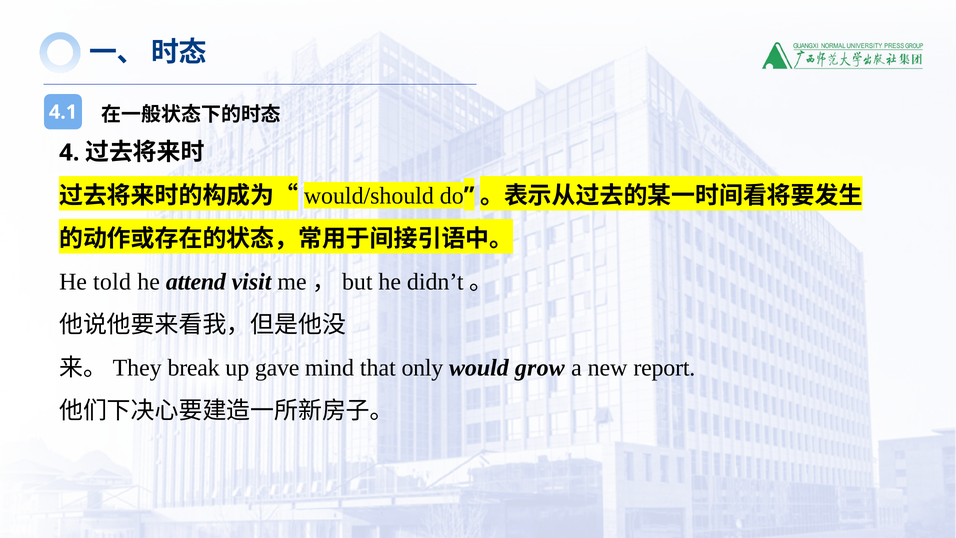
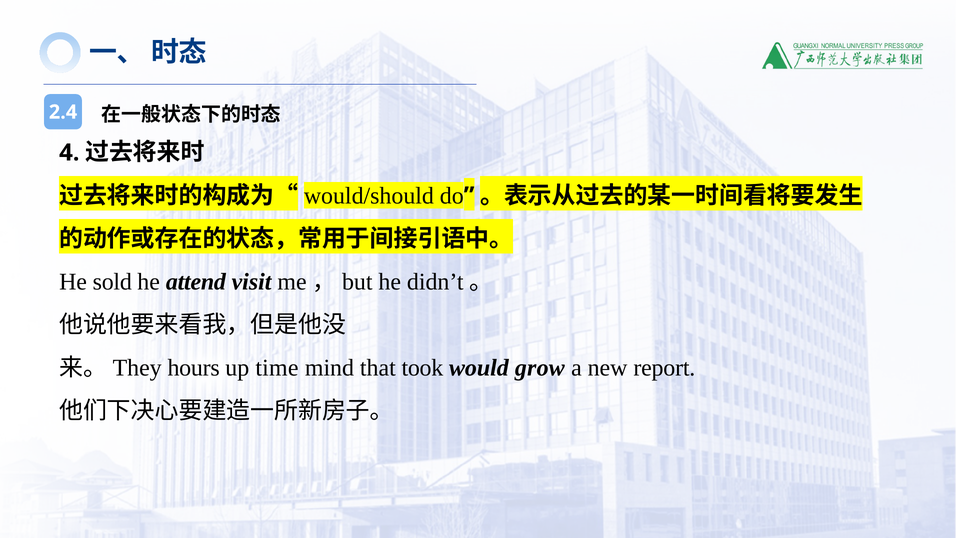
4.1: 4.1 -> 2.4 (63, 112)
told: told -> sold (112, 282)
break: break -> hours (194, 368)
gave: gave -> time (277, 368)
only: only -> took (422, 368)
